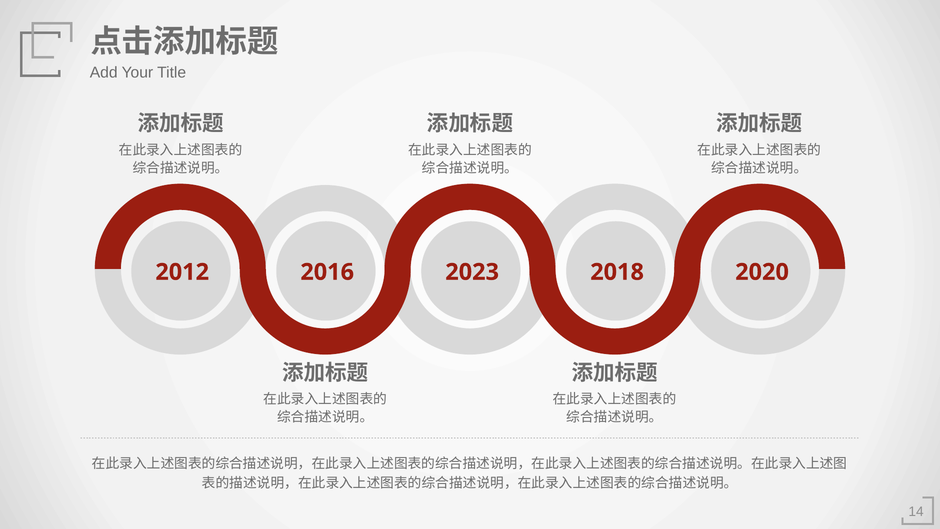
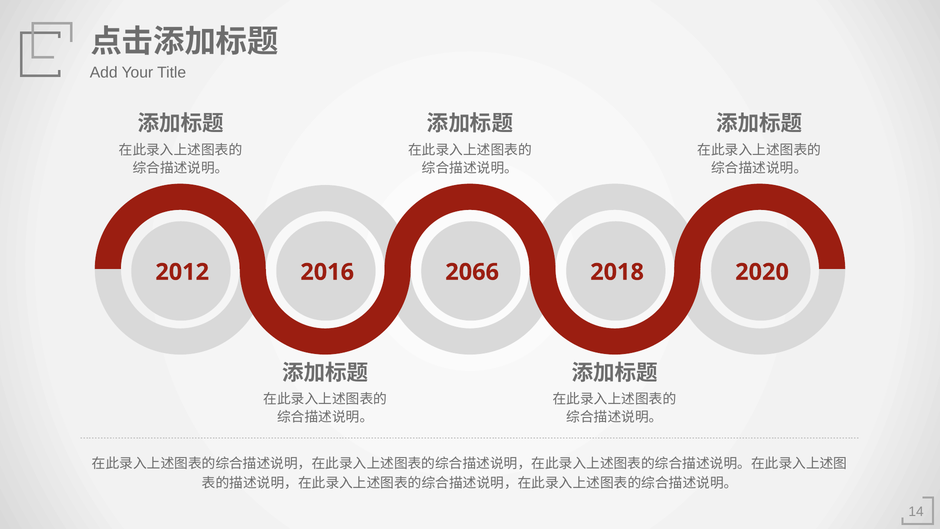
2023: 2023 -> 2066 (472, 272)
